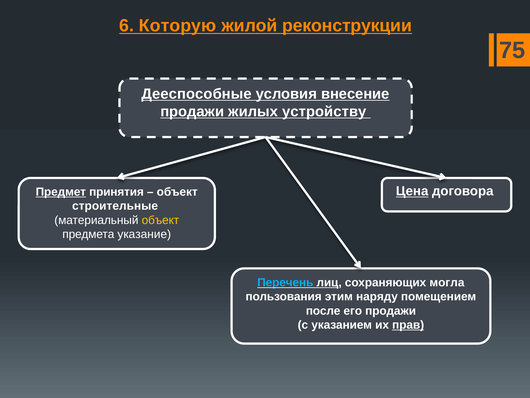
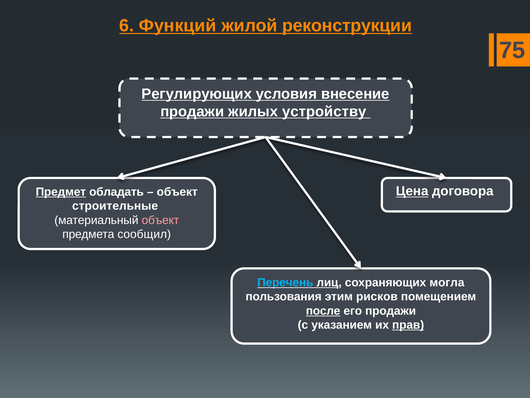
Которую: Которую -> Функций (178, 26)
Дееспособные: Дееспособные -> Регулирующих (197, 94)
принятия: принятия -> обладать (116, 192)
объект colour: yellow -> pink (160, 220)
указание: указание -> сообщил (144, 234)
наряду: наряду -> рисков (377, 296)
после underline: none -> present (323, 310)
